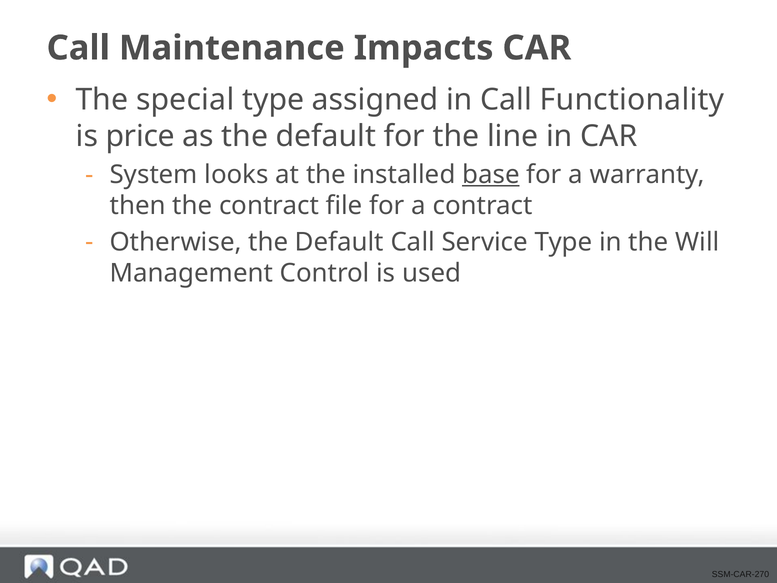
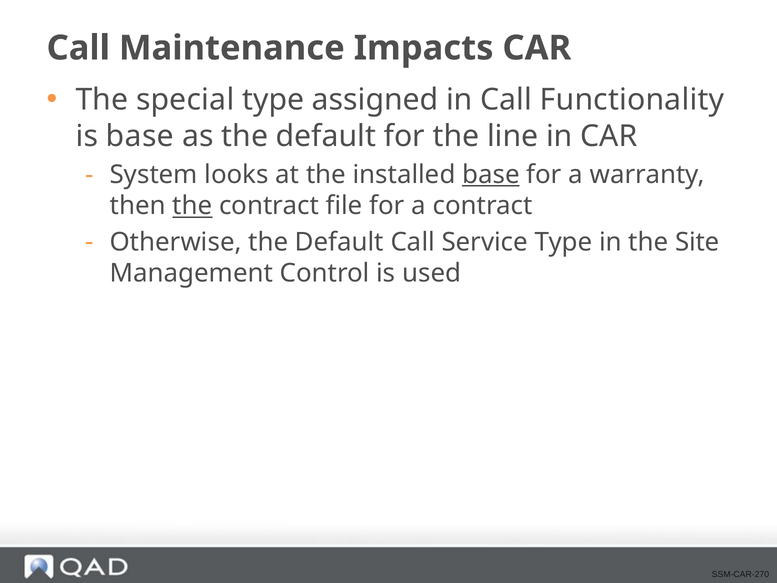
is price: price -> base (140, 136)
the underline: none -> present (192, 206)
Will: Will -> Site (697, 242)
